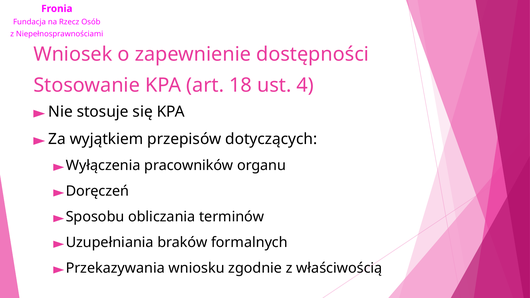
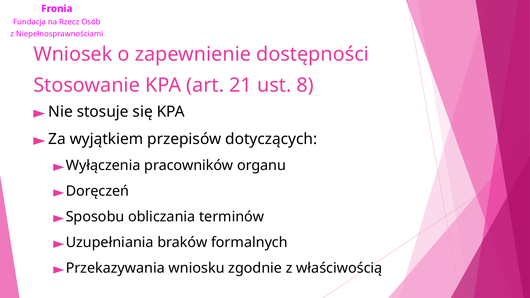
18: 18 -> 21 (241, 85)
4: 4 -> 8 (305, 85)
